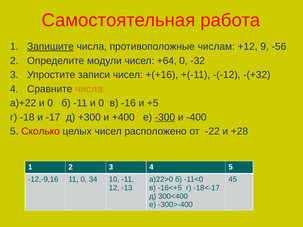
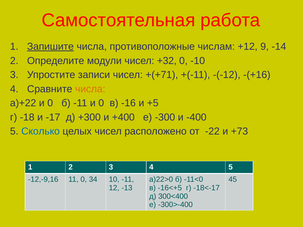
-56: -56 -> -14 (279, 47)
+64: +64 -> +32 (167, 61)
-32: -32 -> -10 (198, 61)
+(+16: +(+16 -> +(+71 (162, 75)
-(+32: -(+32 -> -(+16 (257, 75)
-300 underline: present -> none (165, 117)
Сколько colour: red -> blue (41, 131)
+28: +28 -> +73 (239, 131)
